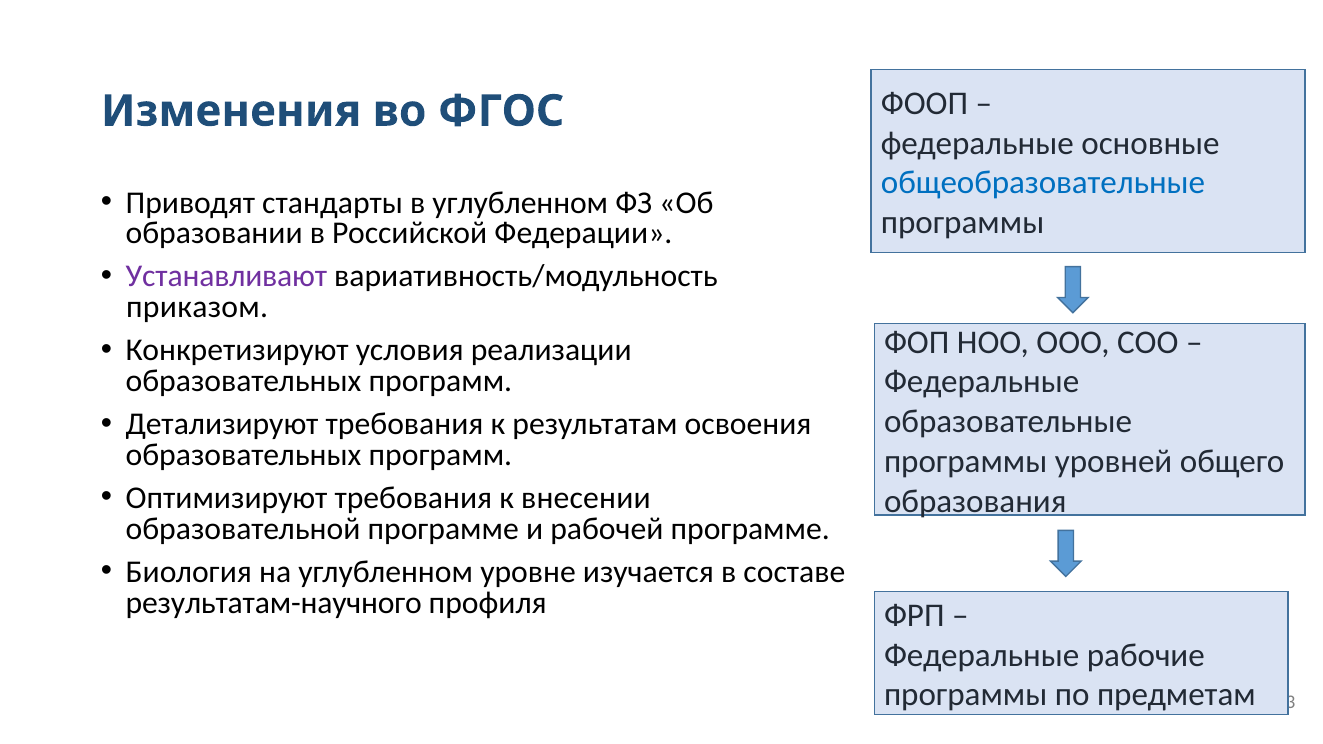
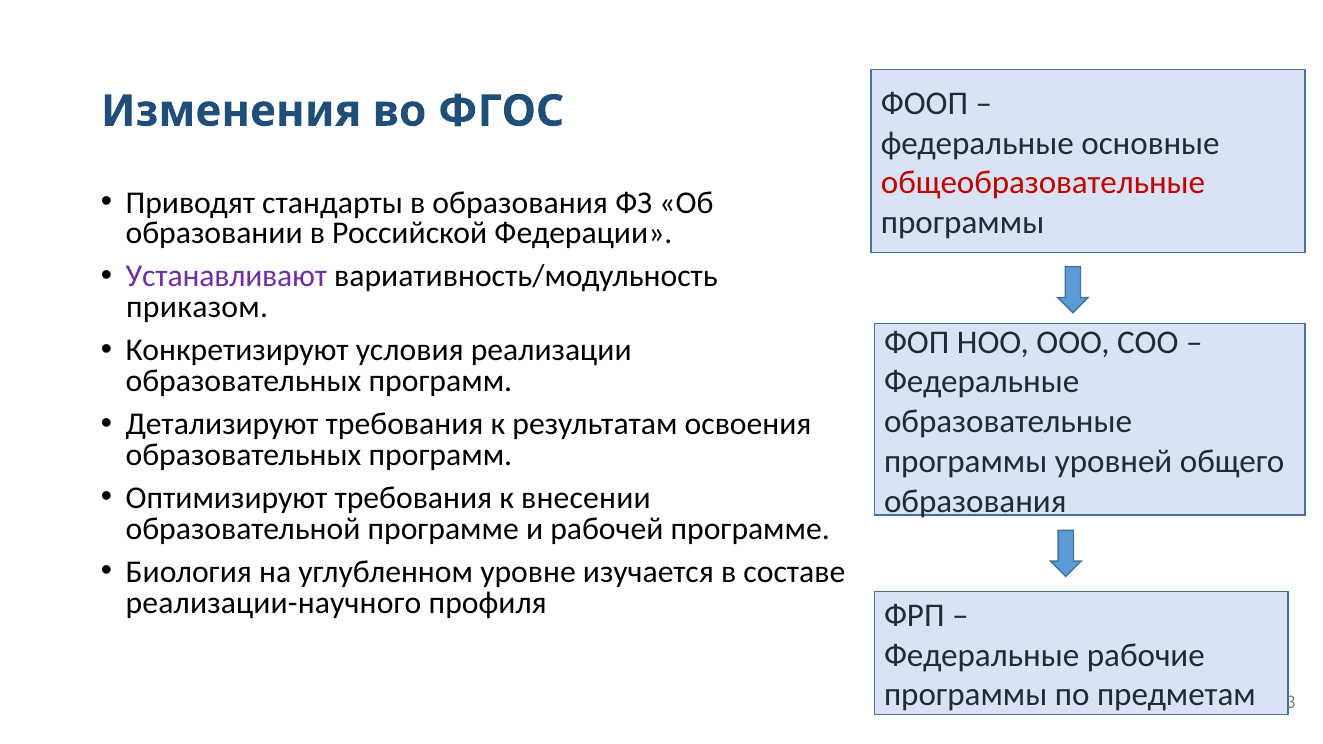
общеобразовательные colour: blue -> red (1043, 183)
в углубленном: углубленном -> образования (520, 203)
результатам-научного: результатам-научного -> реализации-научного (274, 603)
